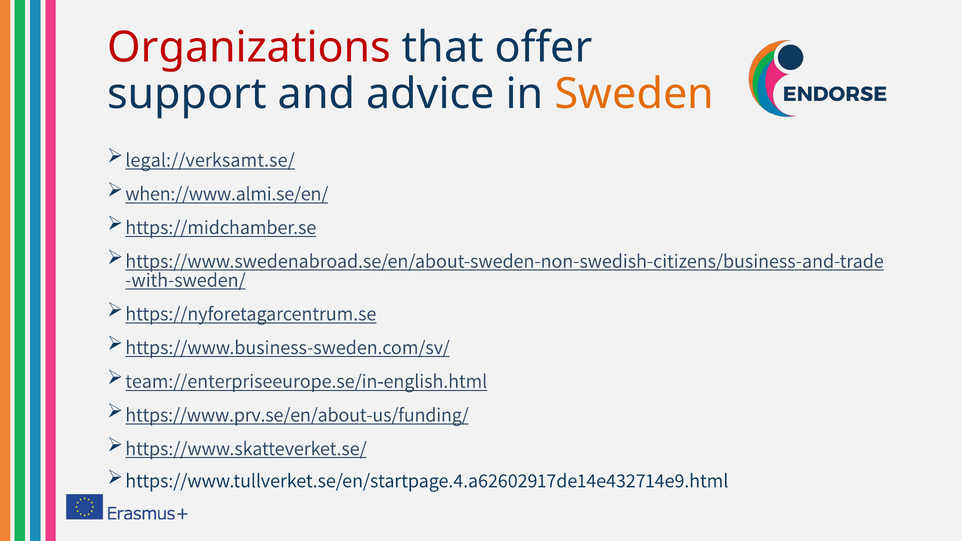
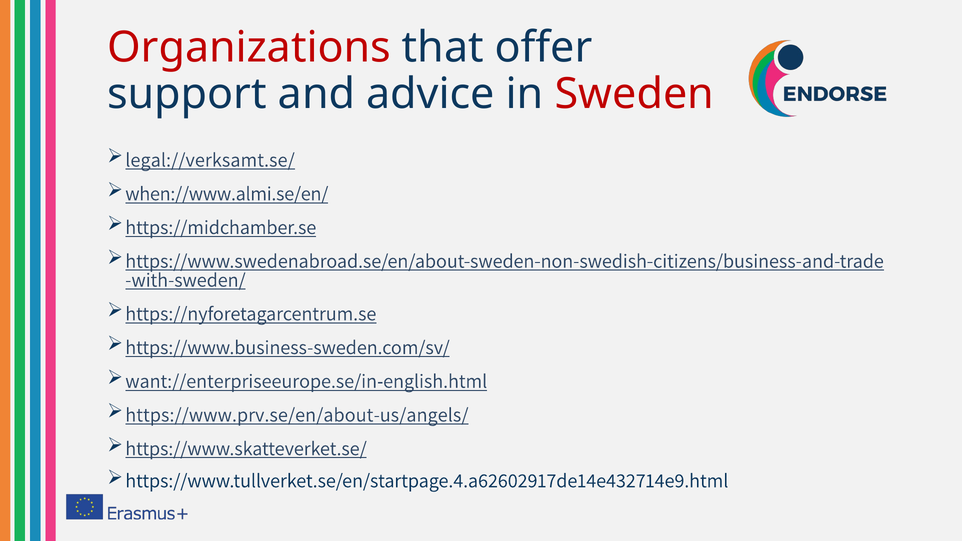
Sweden colour: orange -> red (634, 94)
team://enterpriseeurope.se/in-english.html: team://enterpriseeurope.se/in-english.html -> want://enterpriseeurope.se/in-english.html (306, 381)
https://www.prv.se/en/about-us/funding/: https://www.prv.se/en/about-us/funding/ -> https://www.prv.se/en/about-us/angels/ (297, 415)
